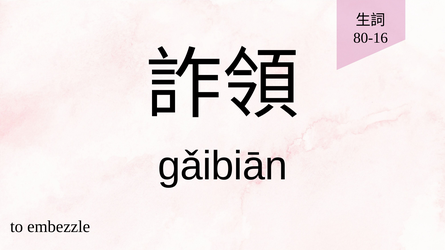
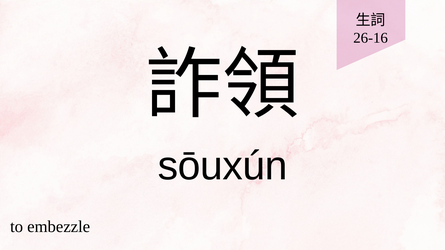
80-16: 80-16 -> 26-16 (371, 38)
gǎibiān: gǎibiān -> sōuxún (223, 166)
